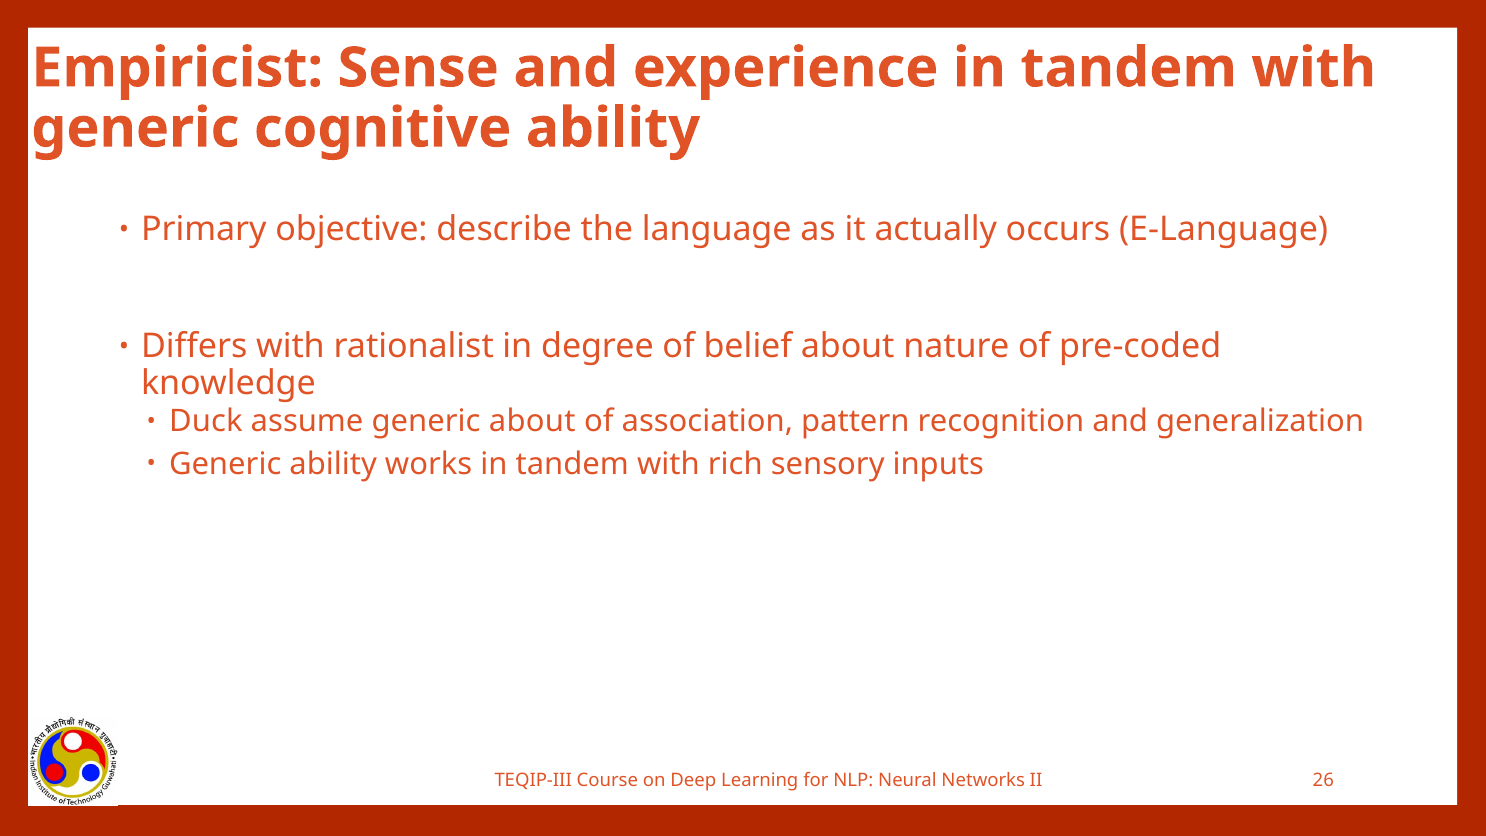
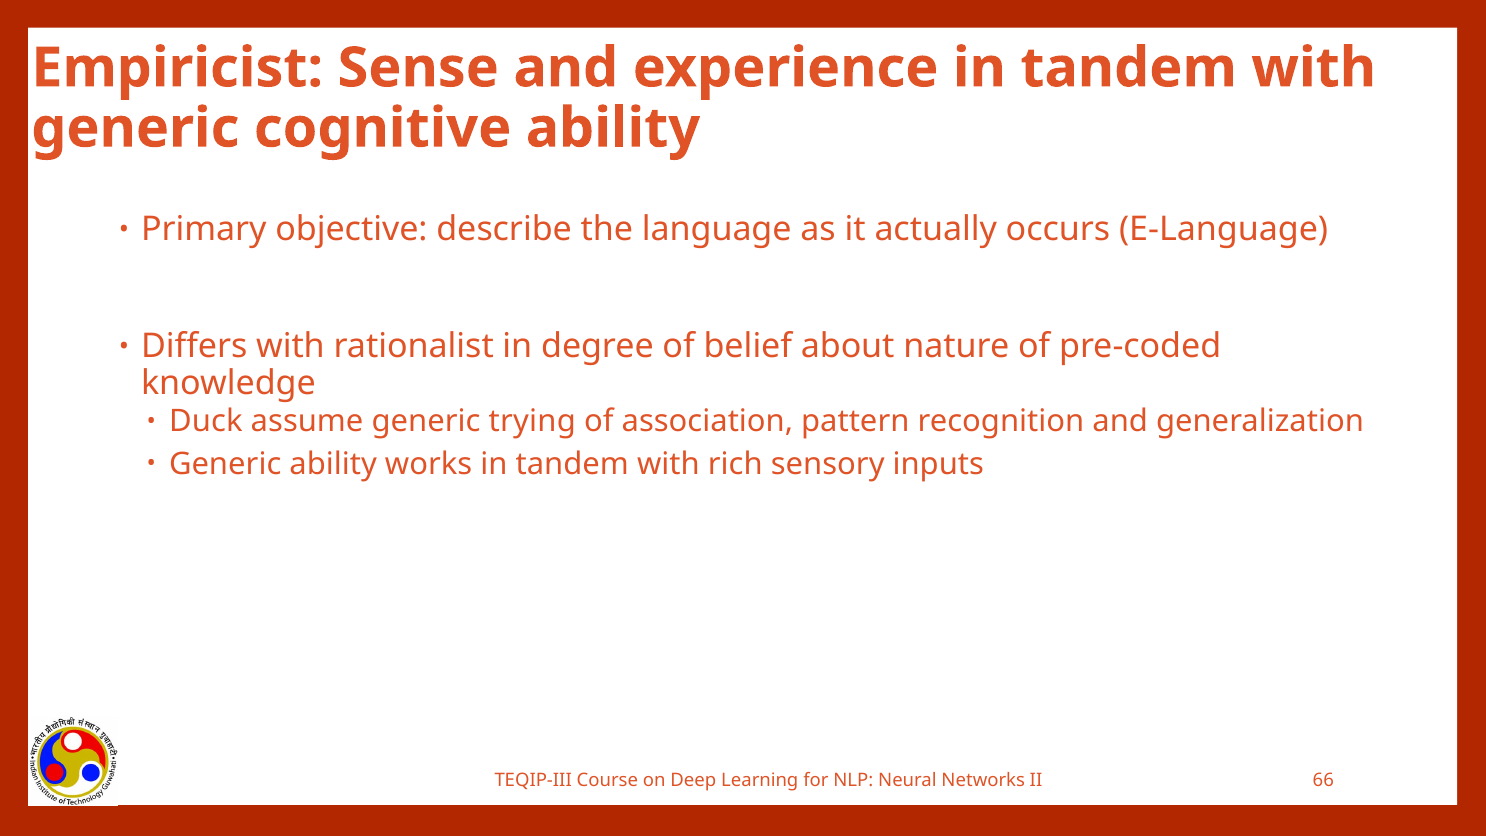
generic about: about -> trying (532, 421)
26: 26 -> 66 (1323, 781)
